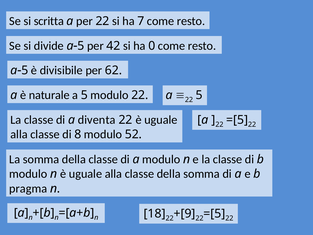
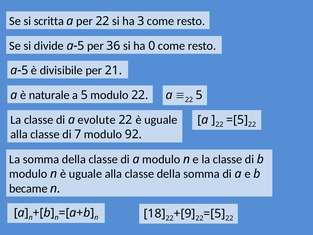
7: 7 -> 3 (141, 21)
42: 42 -> 36 (113, 46)
62: 62 -> 21 (114, 70)
diventa: diventa -> evolute (97, 120)
8: 8 -> 7 (78, 134)
52: 52 -> 92 (133, 134)
pragma: pragma -> became (28, 188)
